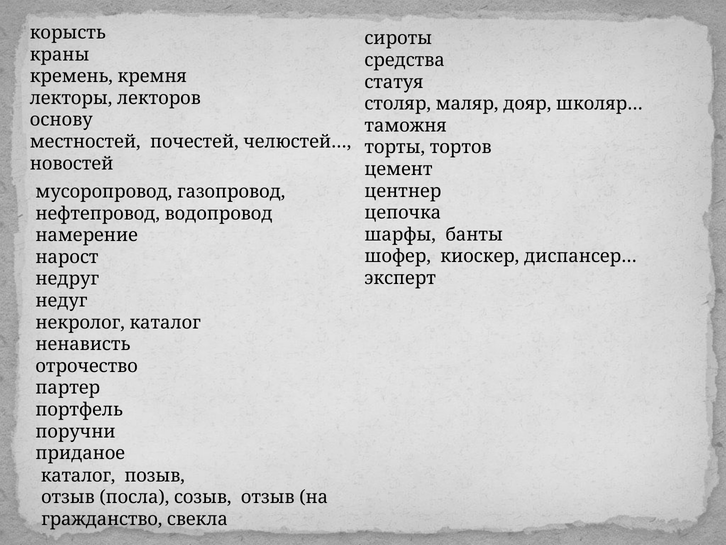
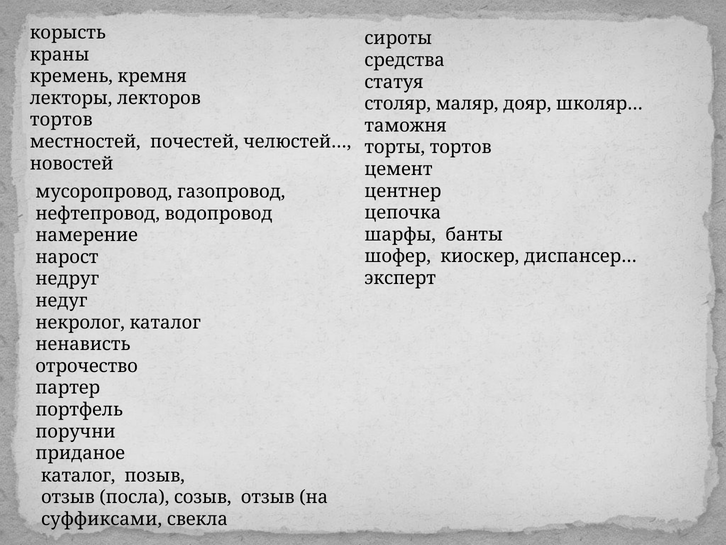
основу: основу -> тортов (61, 120)
гражданство: гражданство -> суффиксами (102, 519)
